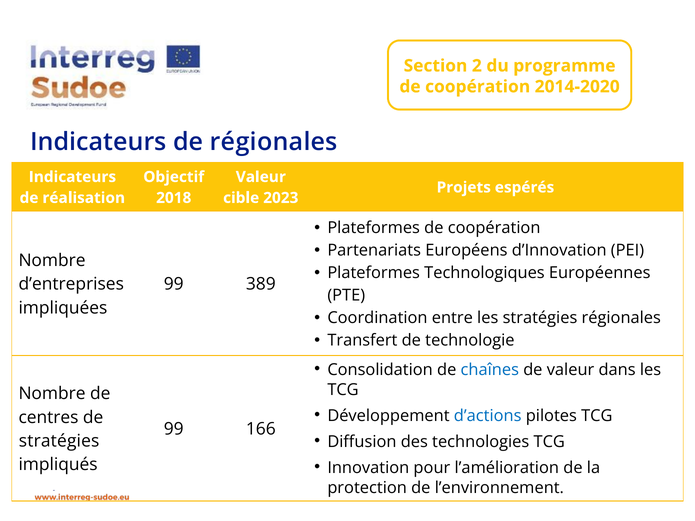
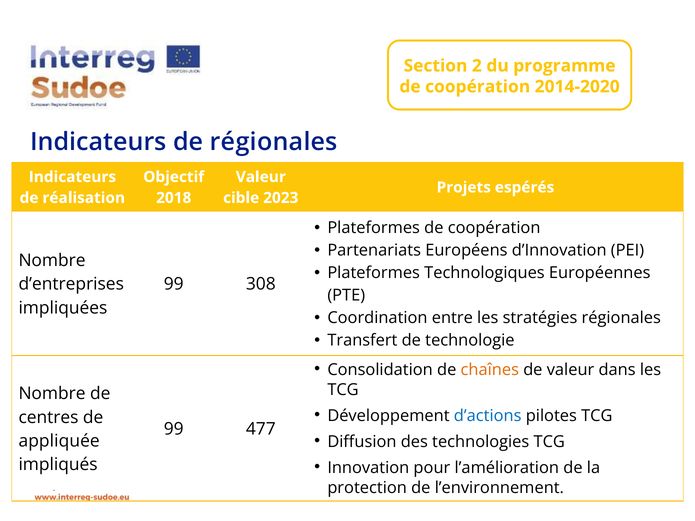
389: 389 -> 308 (261, 284)
chaînes colour: blue -> orange (490, 370)
166: 166 -> 477 (261, 429)
stratégies: stratégies -> appliquée (59, 441)
